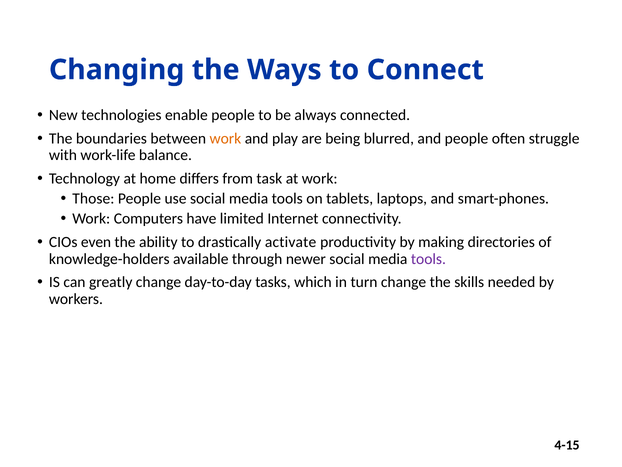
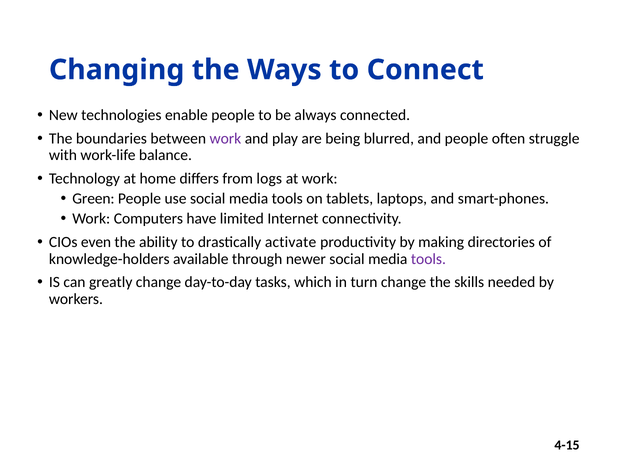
work colour: orange -> purple (225, 138)
task: task -> logs (269, 178)
Those: Those -> Green (93, 198)
